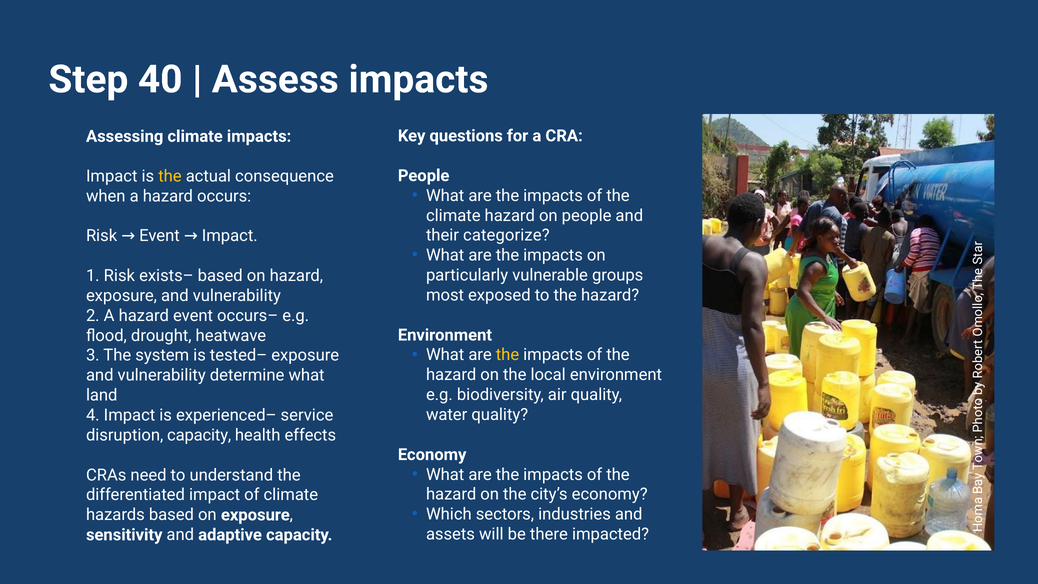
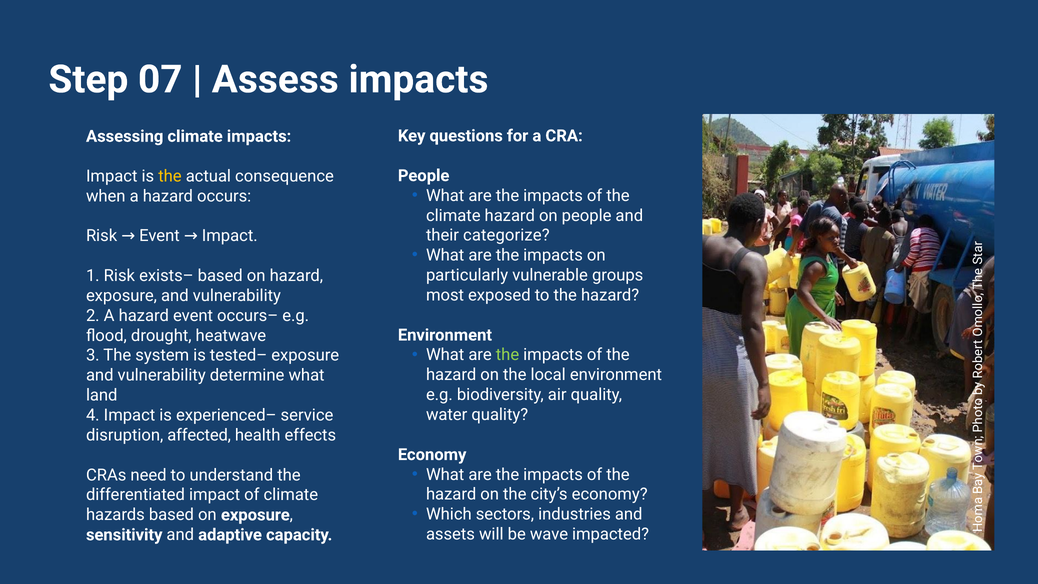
40: 40 -> 07 (160, 80)
the colour: yellow -> light green (507, 355)
disruption capacity: capacity -> affected (199, 435)
there: there -> wave (549, 534)
